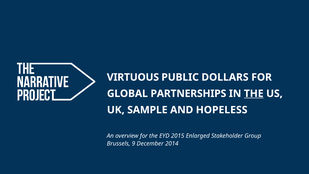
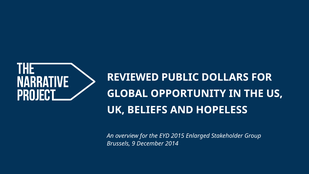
VIRTUOUS: VIRTUOUS -> REVIEWED (133, 77)
PARTNERSHIPS: PARTNERSHIPS -> OPPORTUNITY (188, 93)
THE underline: present -> none (254, 93)
SAMPLE: SAMPLE -> BELIEFS (147, 110)
